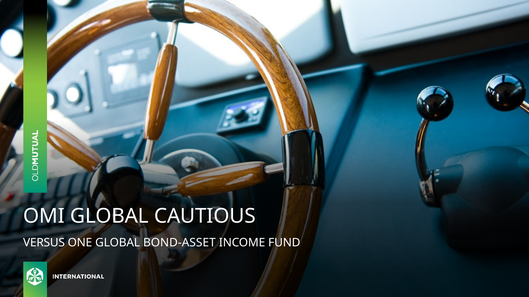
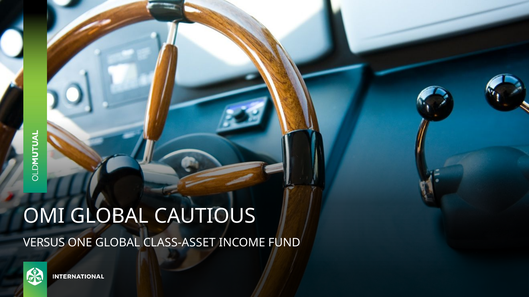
BOND-ASSET: BOND-ASSET -> CLASS-ASSET (179, 243)
